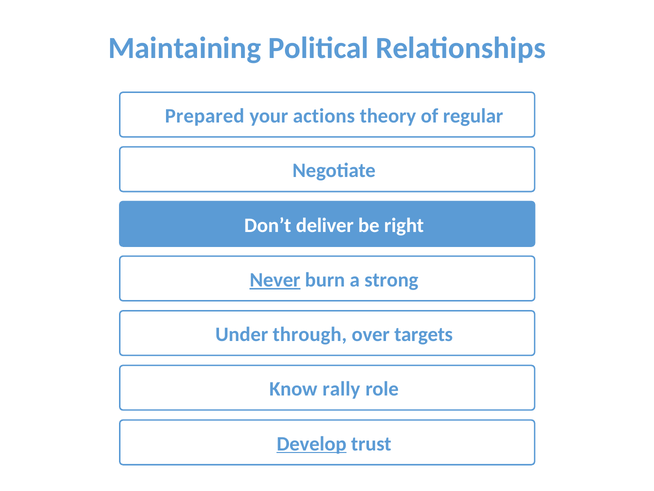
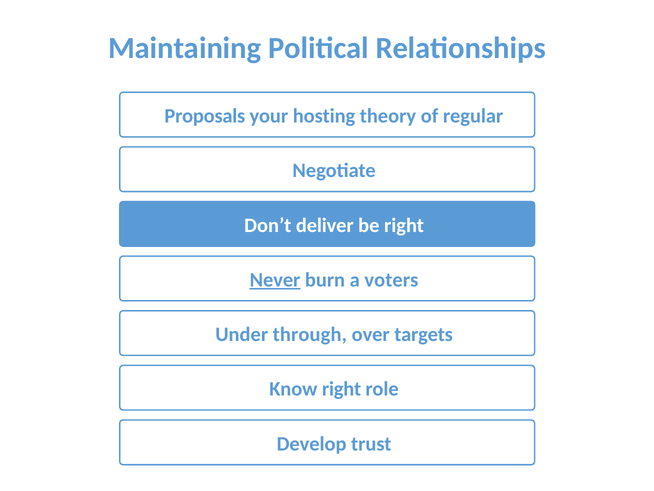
Prepared: Prepared -> Proposals (205, 116)
actions: actions -> hosting (324, 116)
strong: strong -> voters (391, 280)
Know rally: rally -> right (342, 389)
Develop underline: present -> none (312, 443)
